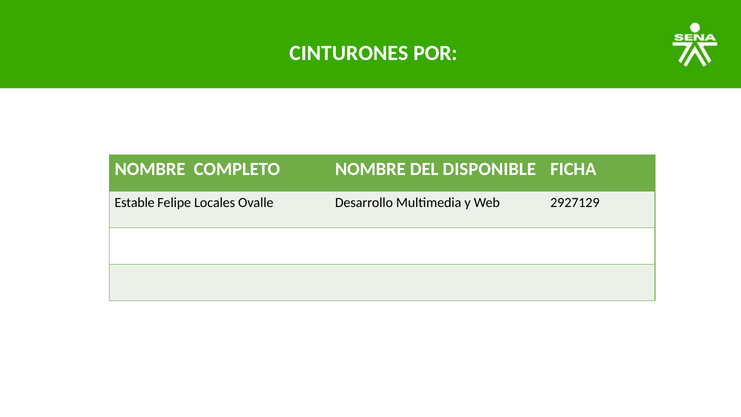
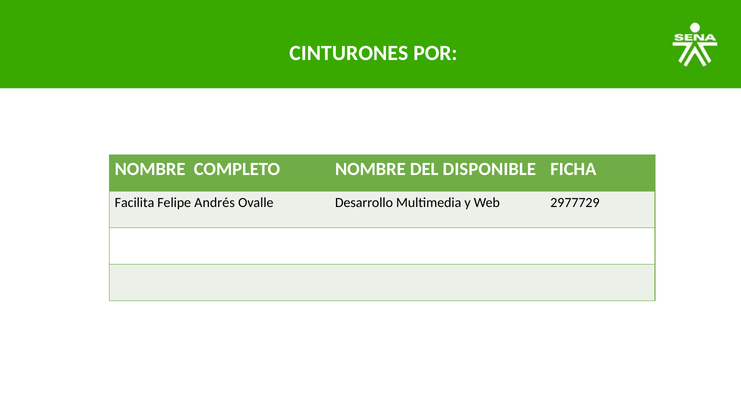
Estable: Estable -> Facilita (135, 203)
Locales: Locales -> Andrés (215, 203)
2927129: 2927129 -> 2977729 (575, 203)
